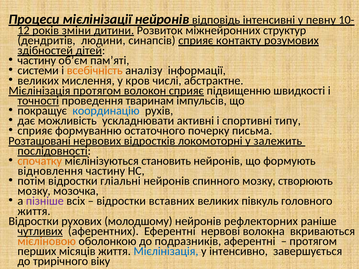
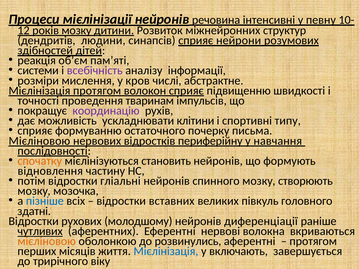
відповідь: відповідь -> речовина (216, 20)
років зміни: зміни -> мозку (76, 30)
контакту: контакту -> нейрони (239, 40)
частину: частину -> реакція (37, 61)
всебічність colour: orange -> purple (95, 71)
великих: великих -> розміри (38, 81)
точності underline: present -> none (38, 101)
координацію colour: blue -> purple (106, 111)
активні: активні -> клітини (195, 121)
Розташовані: Розташовані -> Мієліновою (39, 141)
локомоторні: локомоторні -> периферійну (210, 141)
залежить: залежить -> навчання (278, 141)
пізніше colour: purple -> blue (45, 201)
життя: життя -> здатні (34, 211)
рефлекторних: рефлекторних -> диференціації (261, 221)
подразників: подразників -> розвинулись (188, 241)
інтенсивно: інтенсивно -> включають (239, 251)
